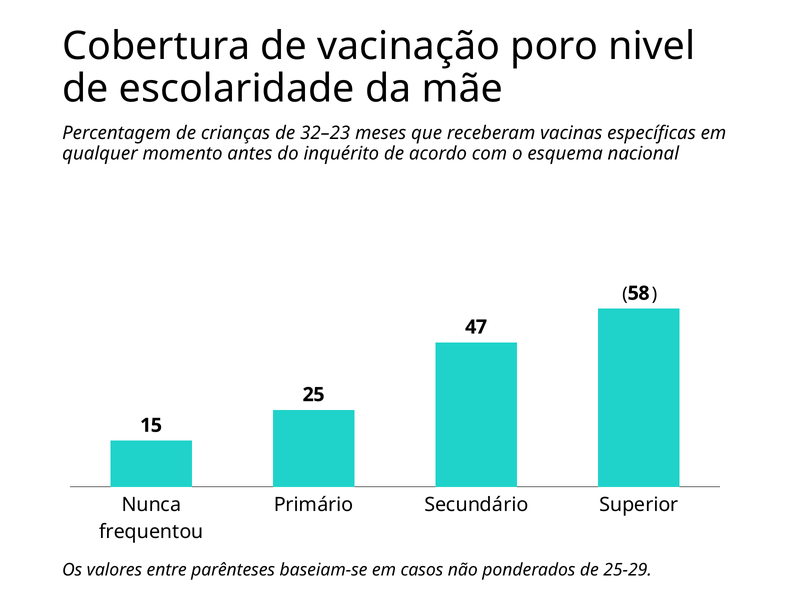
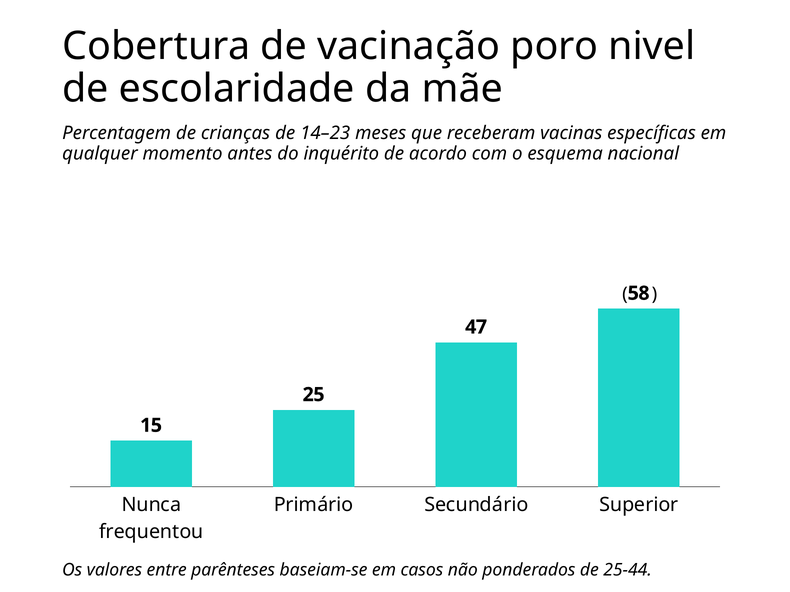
32–23: 32–23 -> 14–23 (325, 133)
25-29: 25-29 -> 25-44 (628, 570)
